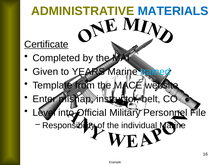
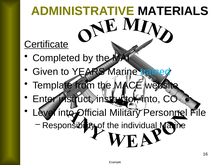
MATERIALS colour: blue -> black (173, 11)
mishap: mishap -> instruct (76, 100)
instructor belt: belt -> into (151, 100)
